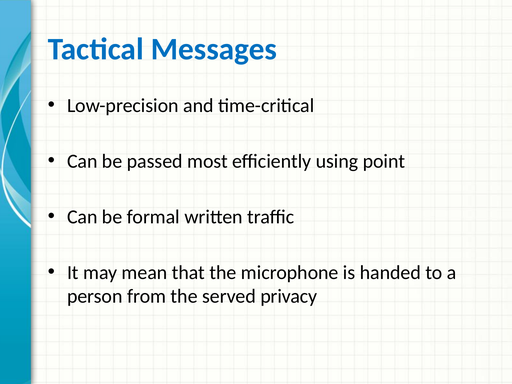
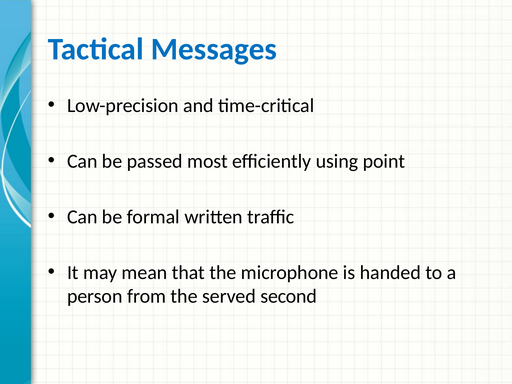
privacy: privacy -> second (289, 296)
